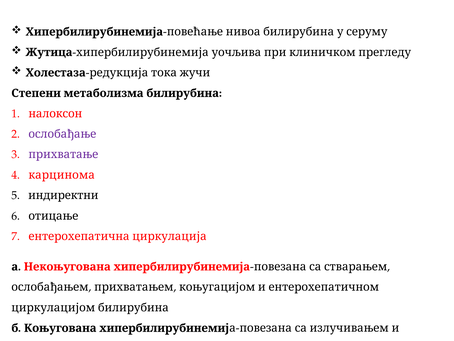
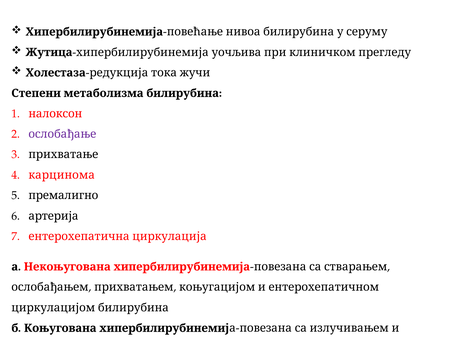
прихватање colour: purple -> black (63, 154)
индиректни: индиректни -> премалигно (63, 195)
отицање: отицање -> артерија (53, 216)
